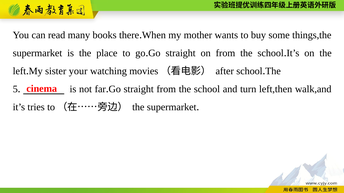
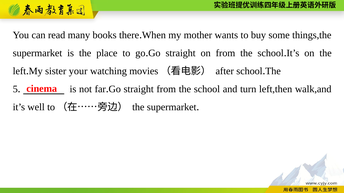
tries: tries -> well (36, 107)
